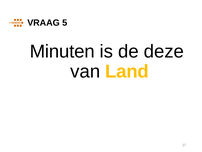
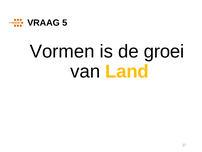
Minuten: Minuten -> Vormen (62, 51)
deze: deze -> groei (164, 51)
